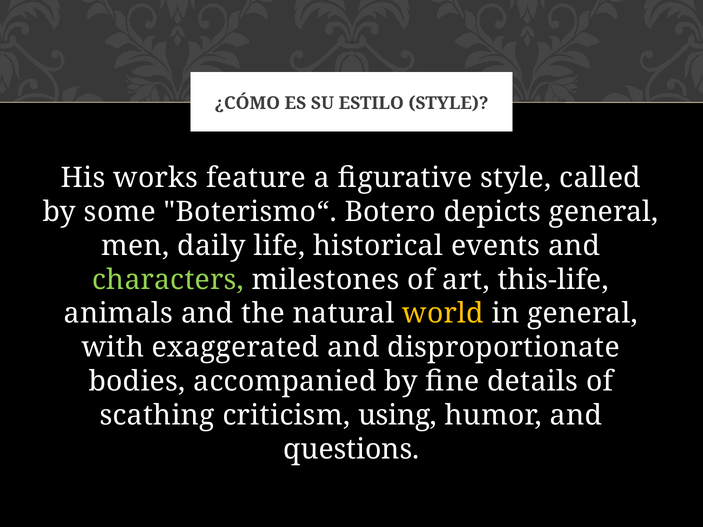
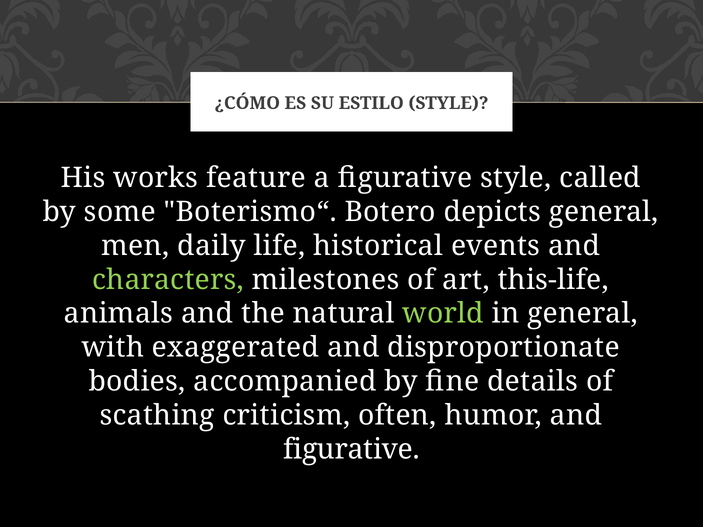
world colour: yellow -> light green (443, 314)
using: using -> often (397, 416)
questions: questions -> figurative (351, 450)
